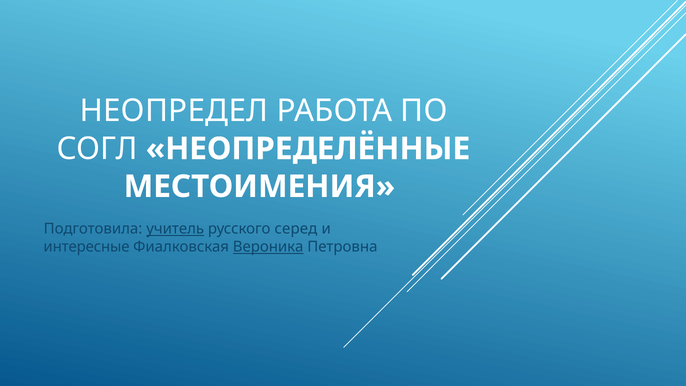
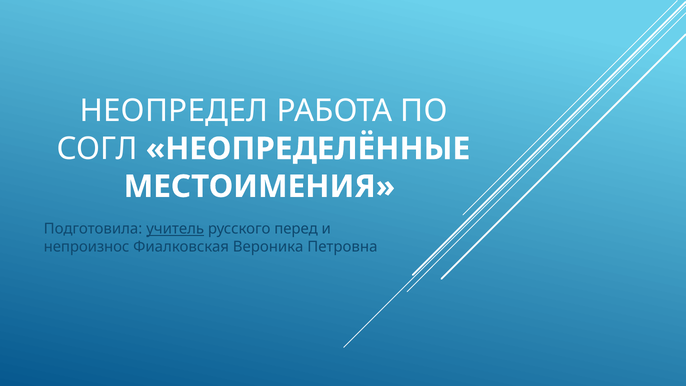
серед: серед -> перед (296, 229)
интересные: интересные -> непроизнос (87, 247)
Вероника underline: present -> none (268, 247)
